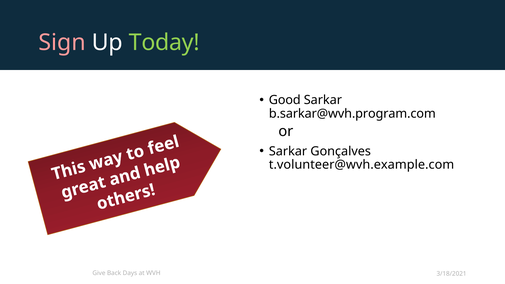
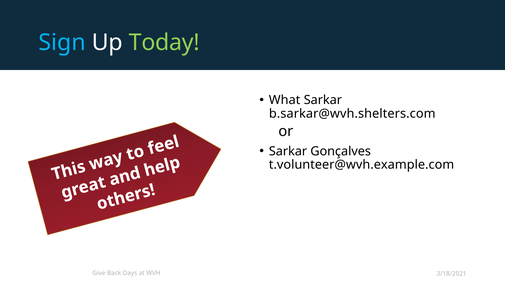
Sign colour: pink -> light blue (62, 42)
Good: Good -> What (285, 100)
b.sarkar@wvh.program.com: b.sarkar@wvh.program.com -> b.sarkar@wvh.shelters.com (352, 114)
